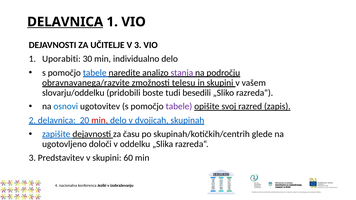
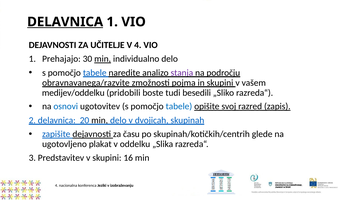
V 3: 3 -> 4 (138, 45)
Uporabiti: Uporabiti -> Prehajajo (61, 59)
min underline: none -> present (103, 59)
telesu: telesu -> pojma (184, 83)
slovarju/oddelku: slovarju/oddelku -> medijev/oddelku (73, 93)
tabele colour: purple -> blue (179, 107)
min colour: red -> black (100, 120)
določi: določi -> plakat (100, 144)
60: 60 -> 16 (128, 158)
